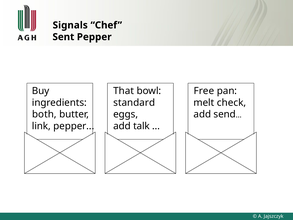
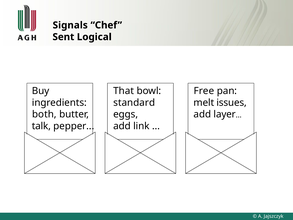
Sent Pepper: Pepper -> Logical (94, 37)
check: check -> issues (232, 102)
send: send -> layer (225, 114)
link: link -> talk (41, 126)
talk: talk -> link (141, 126)
